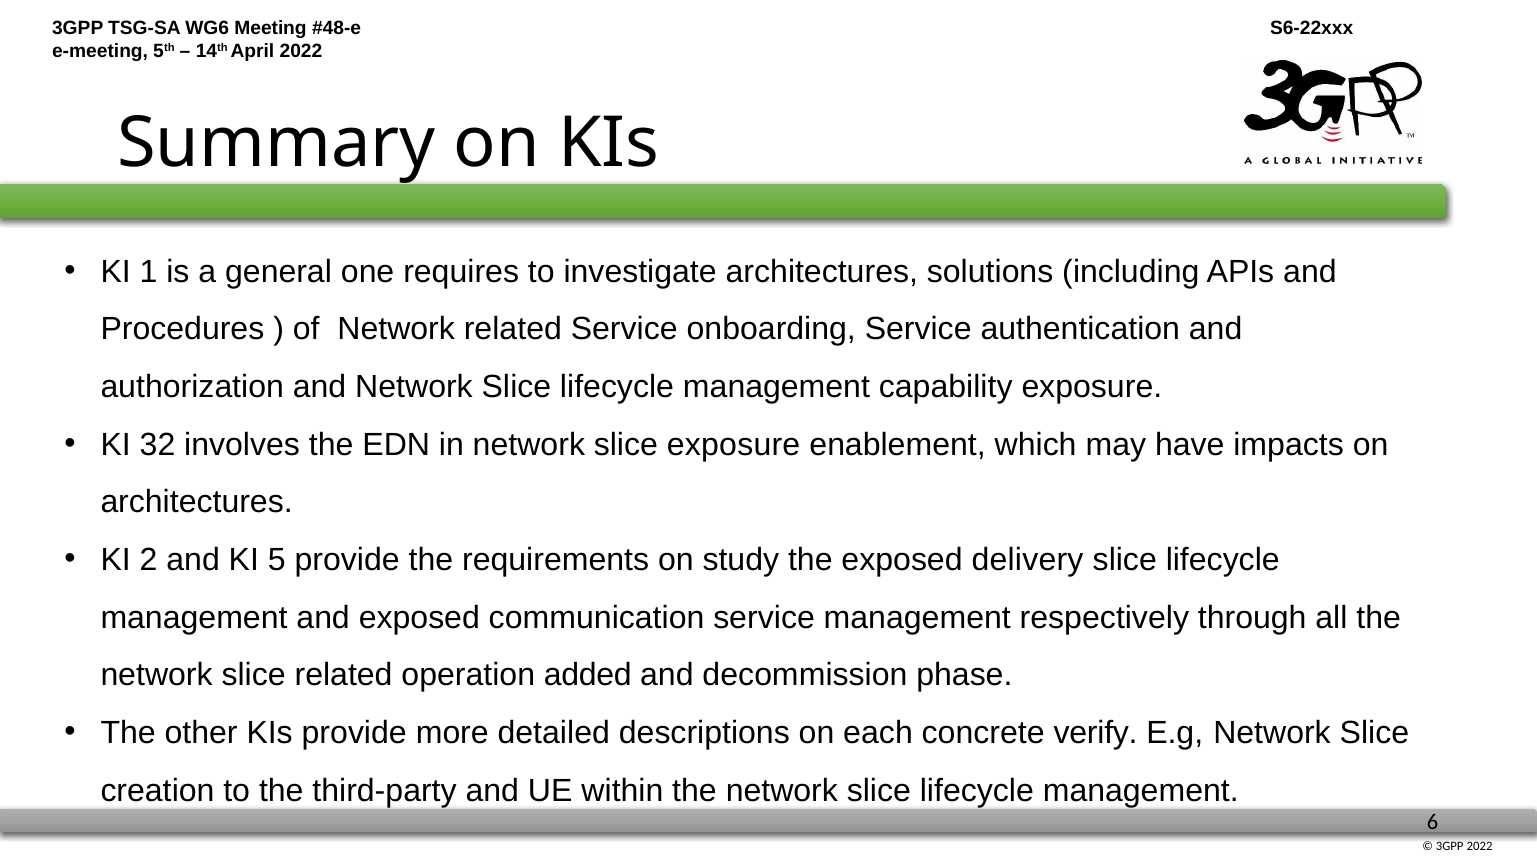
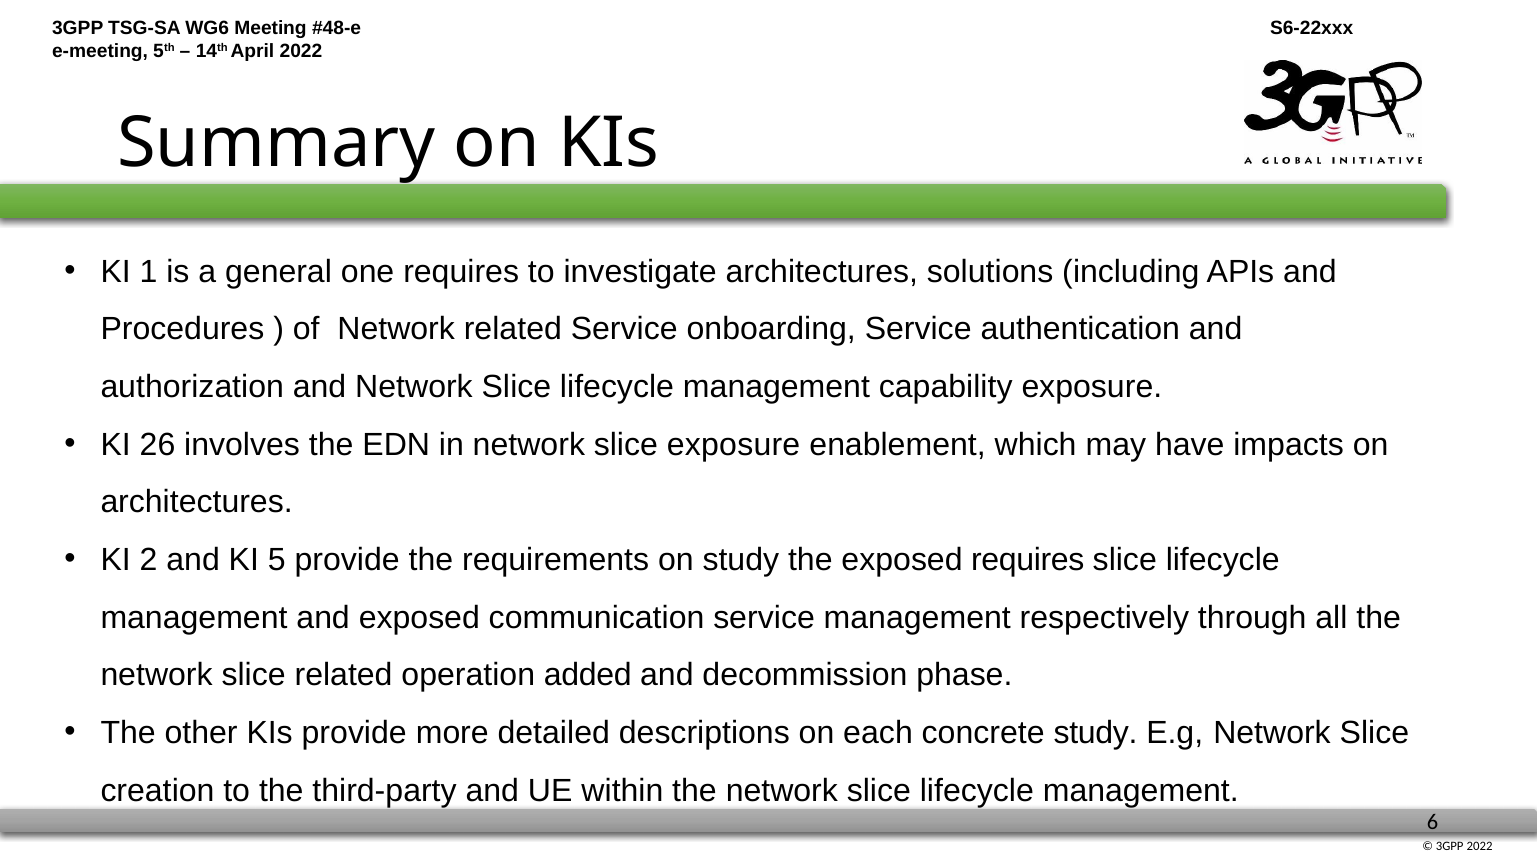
32: 32 -> 26 (158, 444)
exposed delivery: delivery -> requires (1028, 559)
concrete verify: verify -> study (1096, 732)
